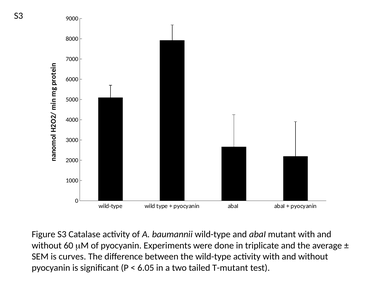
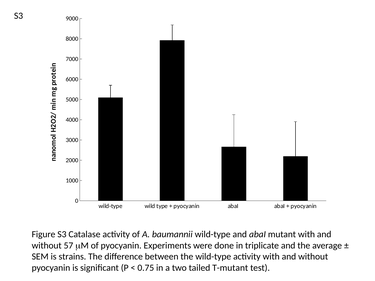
60: 60 -> 57 (68, 246)
curves: curves -> strains (72, 257)
6.05: 6.05 -> 0.75 (146, 268)
